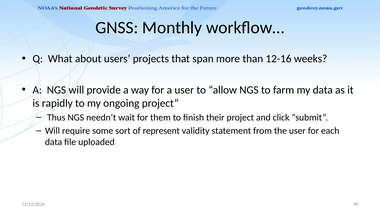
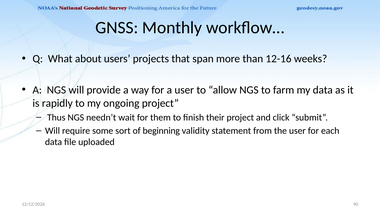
represent: represent -> beginning (161, 131)
